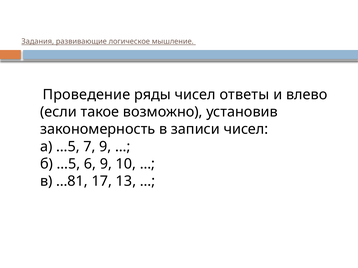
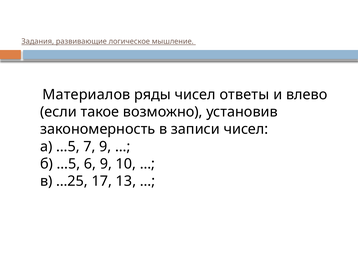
Проведение: Проведение -> Материалов (86, 95)
…81: …81 -> …25 (72, 181)
